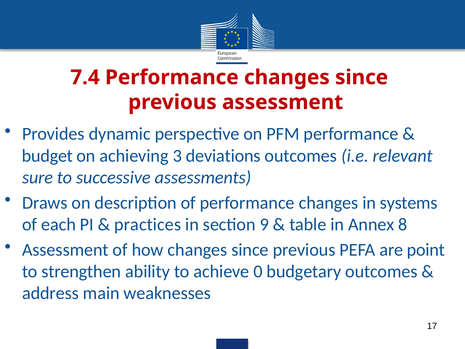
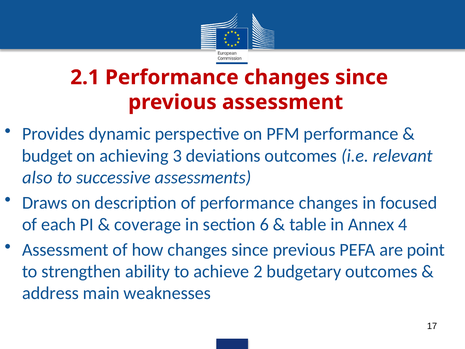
7.4: 7.4 -> 2.1 (85, 77)
sure: sure -> also (37, 177)
systems: systems -> focused (409, 203)
practices: practices -> coverage (148, 224)
9: 9 -> 6 (264, 224)
8: 8 -> 4 (403, 224)
0: 0 -> 2 (258, 271)
